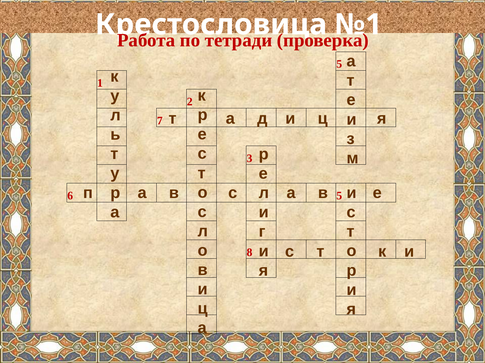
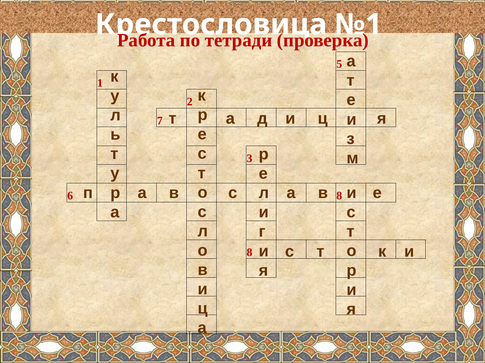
6 5: 5 -> 8 (339, 196)
